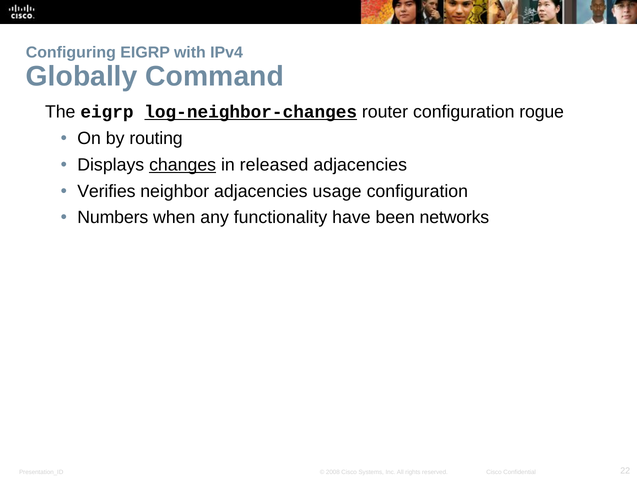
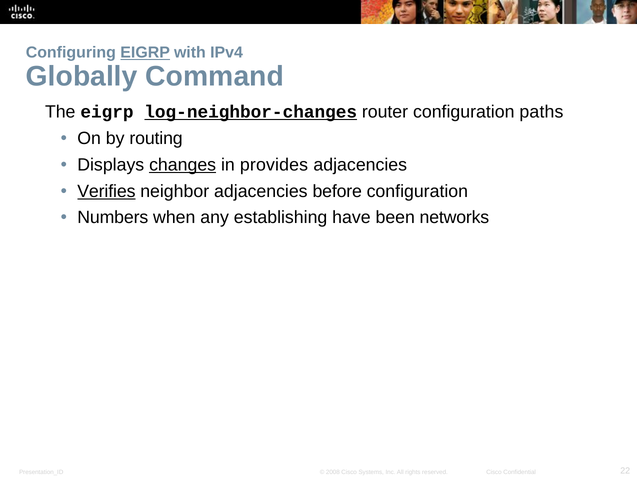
EIGRP underline: none -> present (145, 53)
rogue: rogue -> paths (541, 112)
released: released -> provides (274, 165)
Verifies underline: none -> present (106, 191)
usage: usage -> before (337, 191)
functionality: functionality -> establishing (281, 218)
